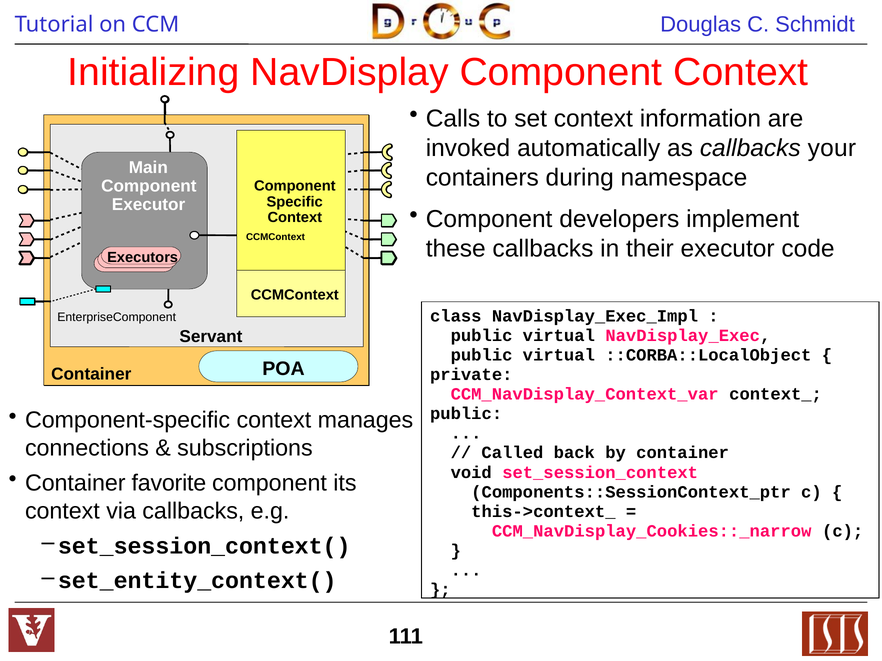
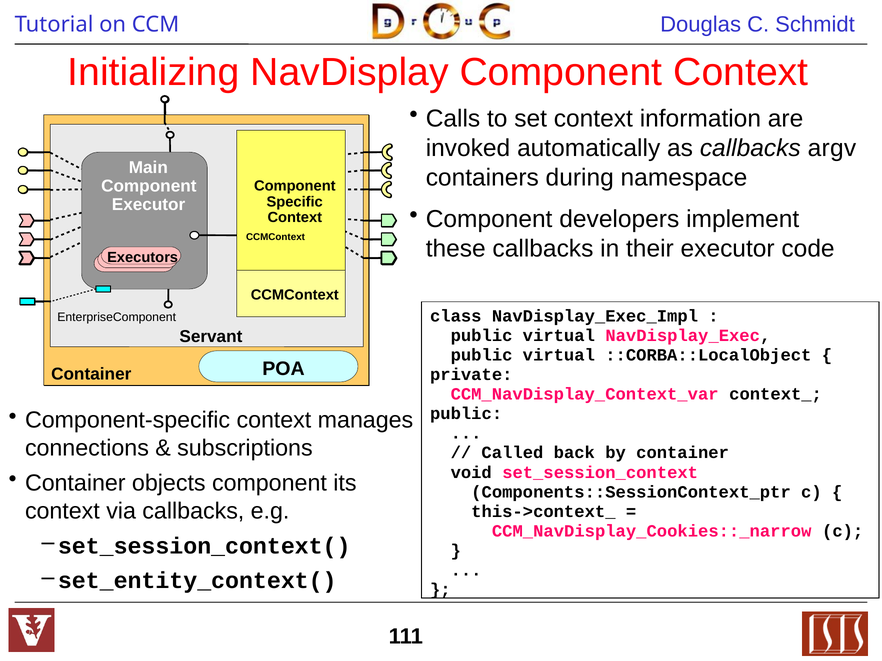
your: your -> argv (832, 148)
favorite: favorite -> objects (169, 483)
